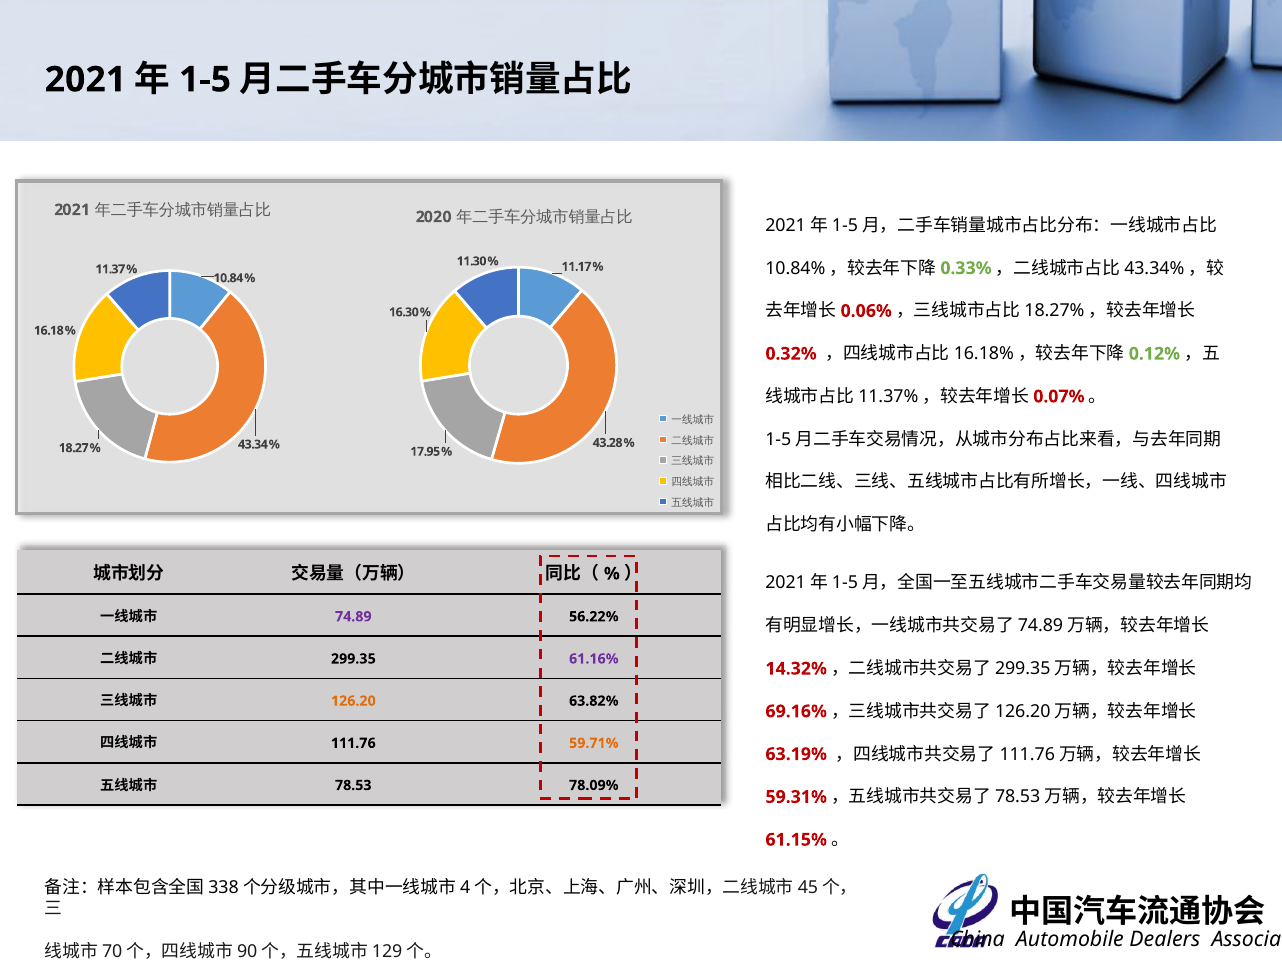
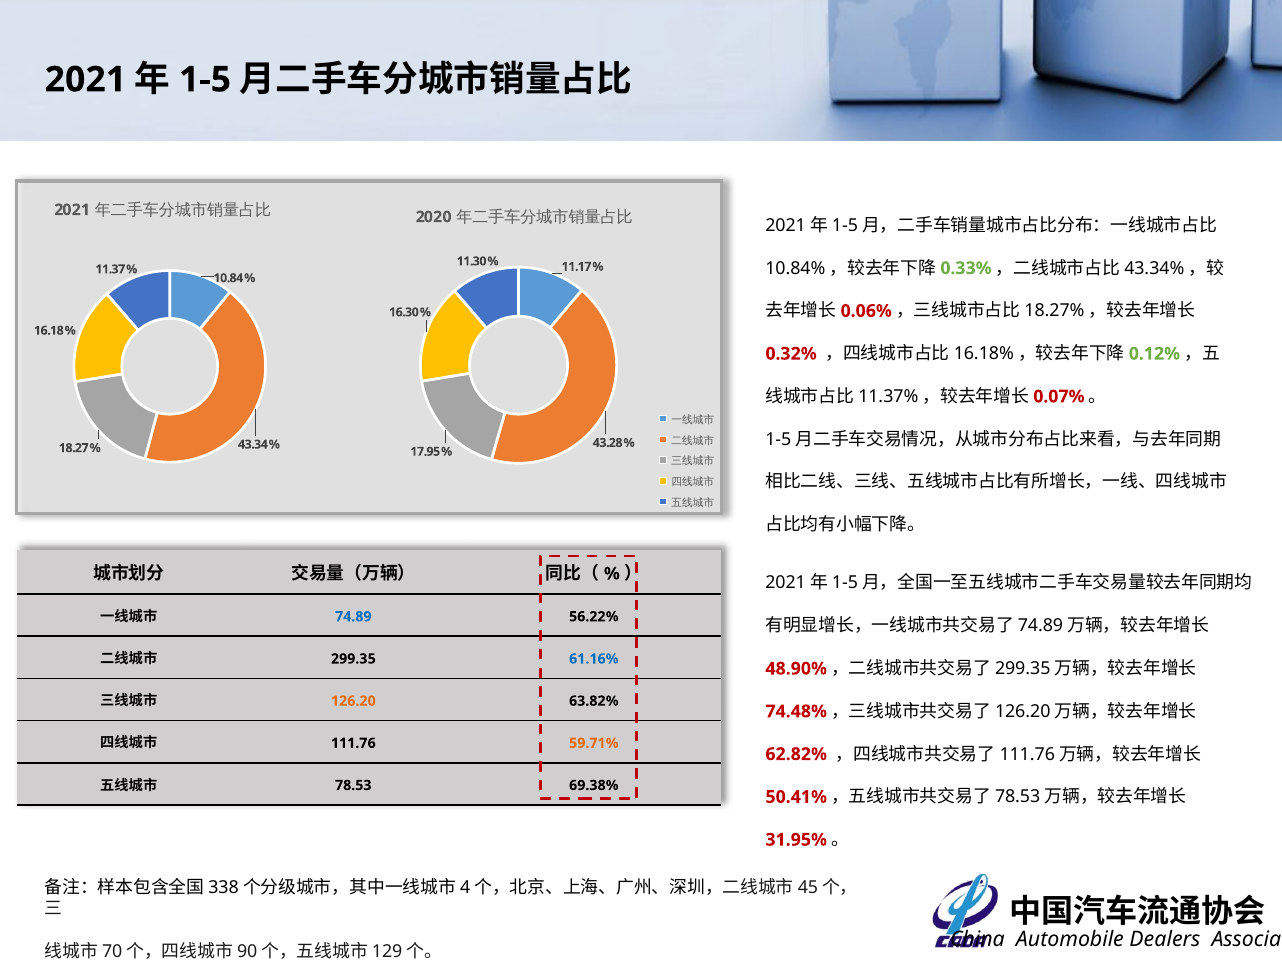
74.89 colour: purple -> blue (353, 617)
61.16% colour: purple -> blue (594, 659)
14.32%: 14.32% -> 48.90% (796, 669)
69.16%: 69.16% -> 74.48% (796, 712)
63.19%: 63.19% -> 62.82% (796, 755)
78.09%: 78.09% -> 69.38% (594, 786)
59.31%: 59.31% -> 50.41% (796, 797)
61.15%: 61.15% -> 31.95% (796, 840)
